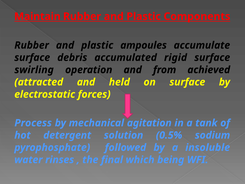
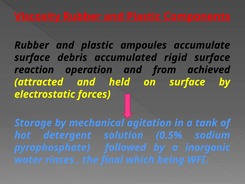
Maintain: Maintain -> Viscosity (37, 16)
swirling: swirling -> reaction (34, 70)
Process: Process -> Storage (33, 123)
insoluble: insoluble -> inorganic (208, 147)
